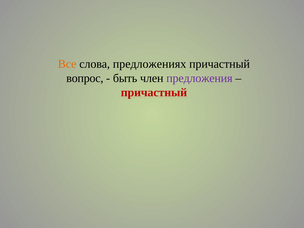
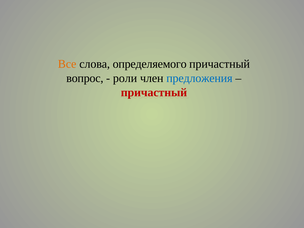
предложениях: предложениях -> определяемого (150, 64)
быть: быть -> роли (125, 78)
предложения colour: purple -> blue (199, 78)
